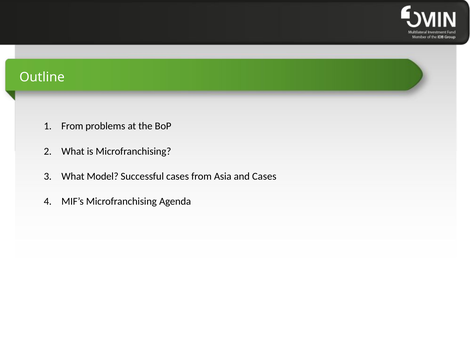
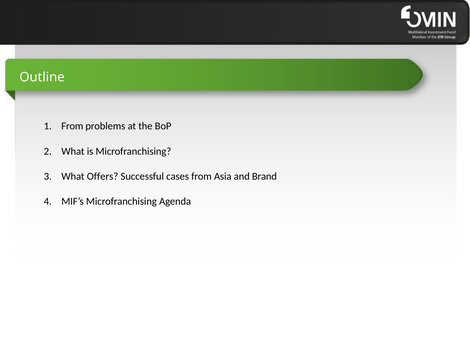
Model: Model -> Offers (103, 176)
and Cases: Cases -> Brand (264, 176)
